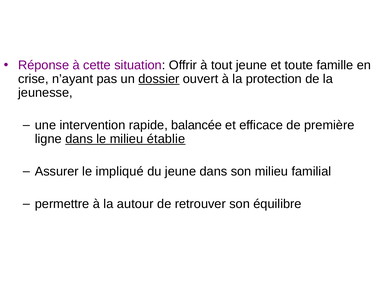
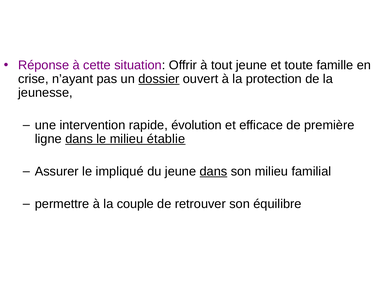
balancée: balancée -> évolution (197, 125)
dans underline: none -> present (213, 172)
autour: autour -> couple (135, 204)
